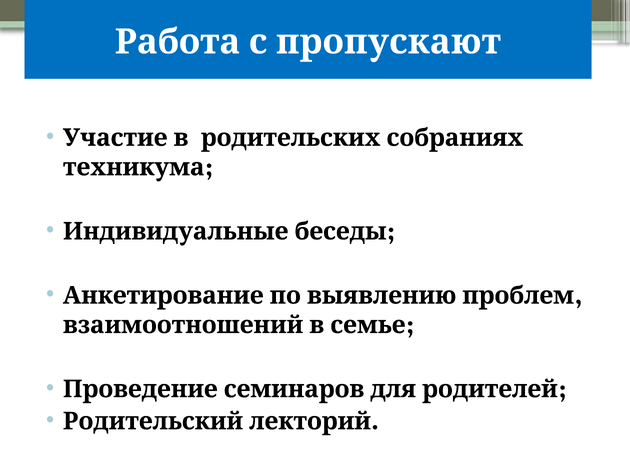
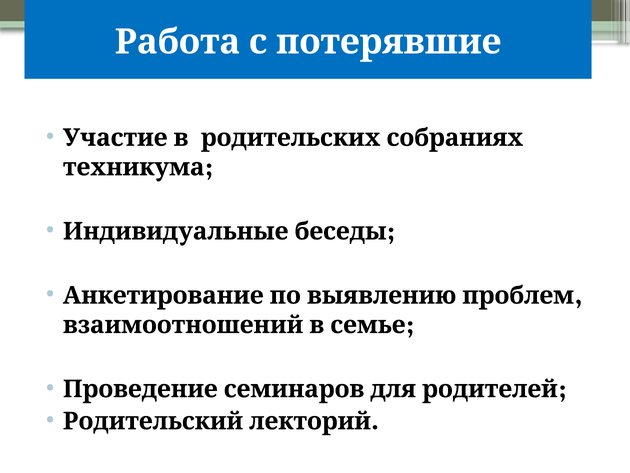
пропускают: пропускают -> потерявшие (389, 42)
